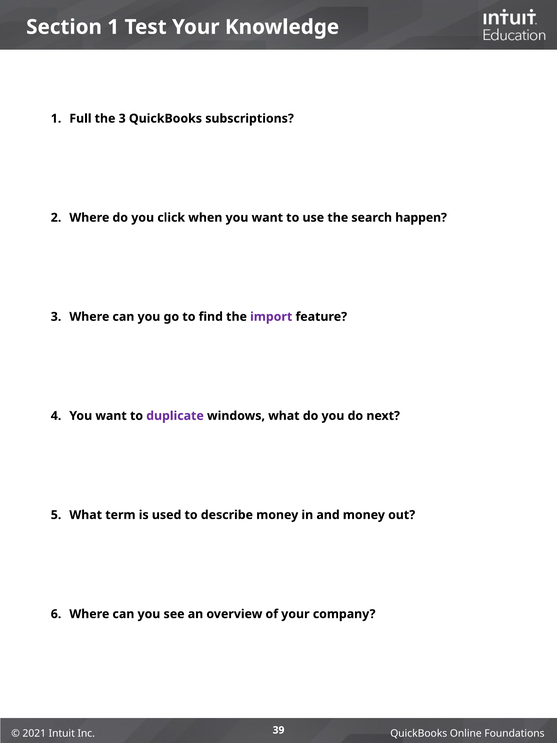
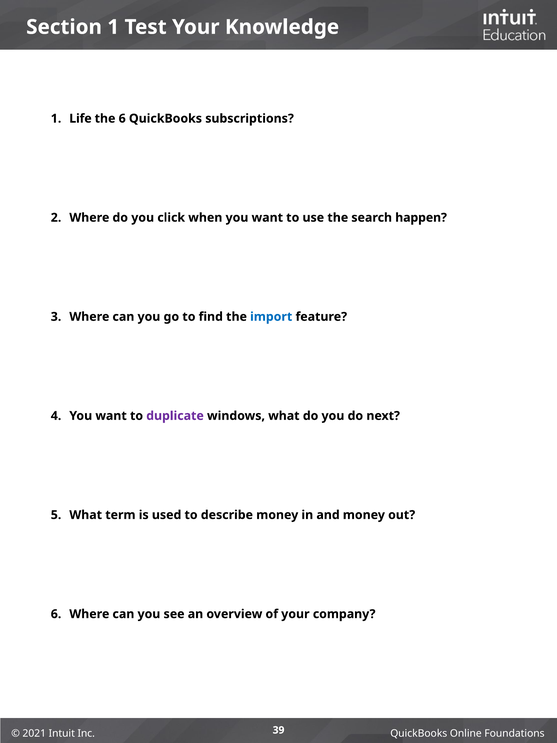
Full: Full -> Life (80, 118)
the 3: 3 -> 6 (122, 118)
import colour: purple -> blue (271, 317)
